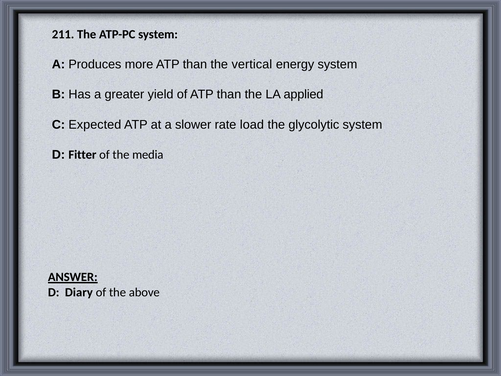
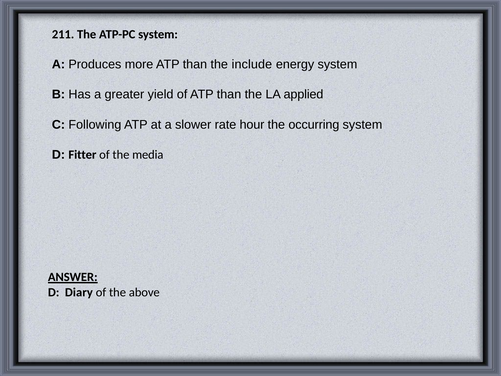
vertical: vertical -> include (252, 64)
Expected: Expected -> Following (95, 125)
load: load -> hour (252, 125)
glycolytic: glycolytic -> occurring (314, 125)
